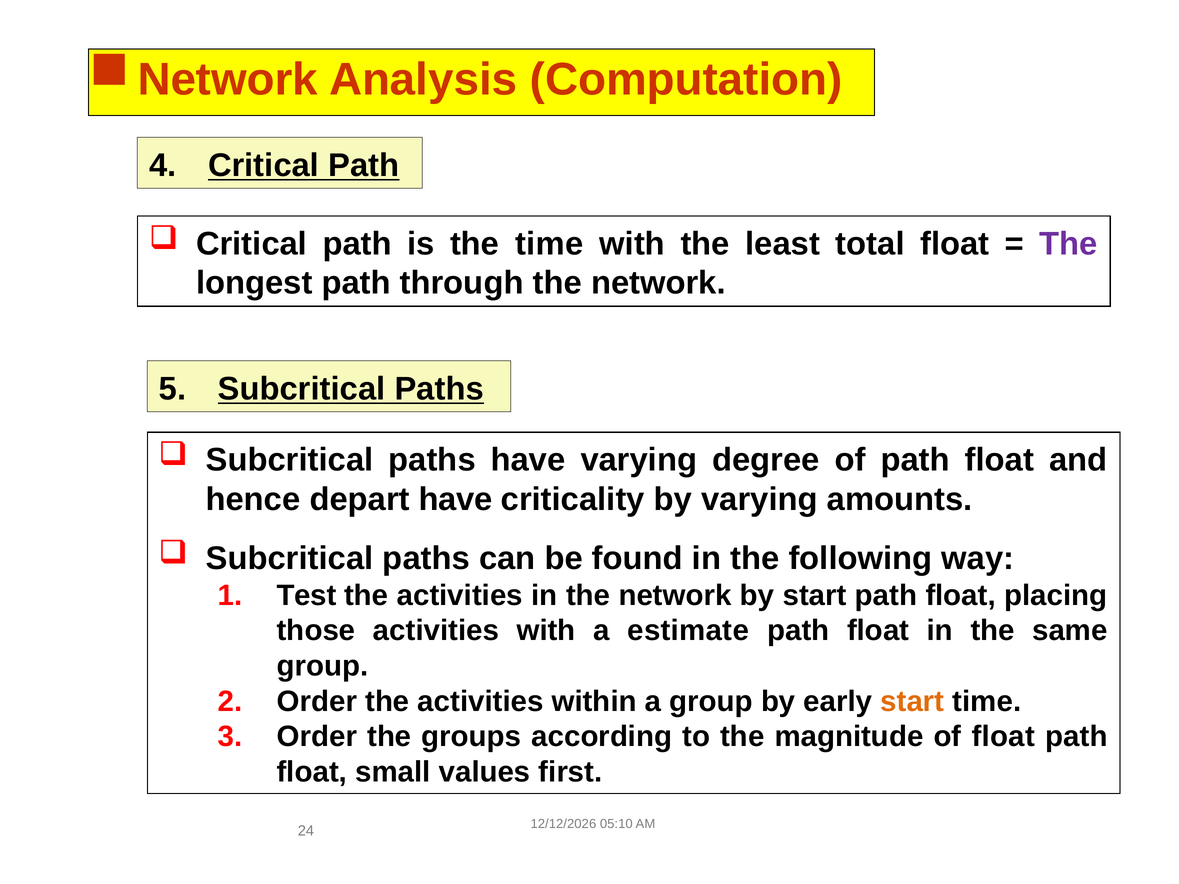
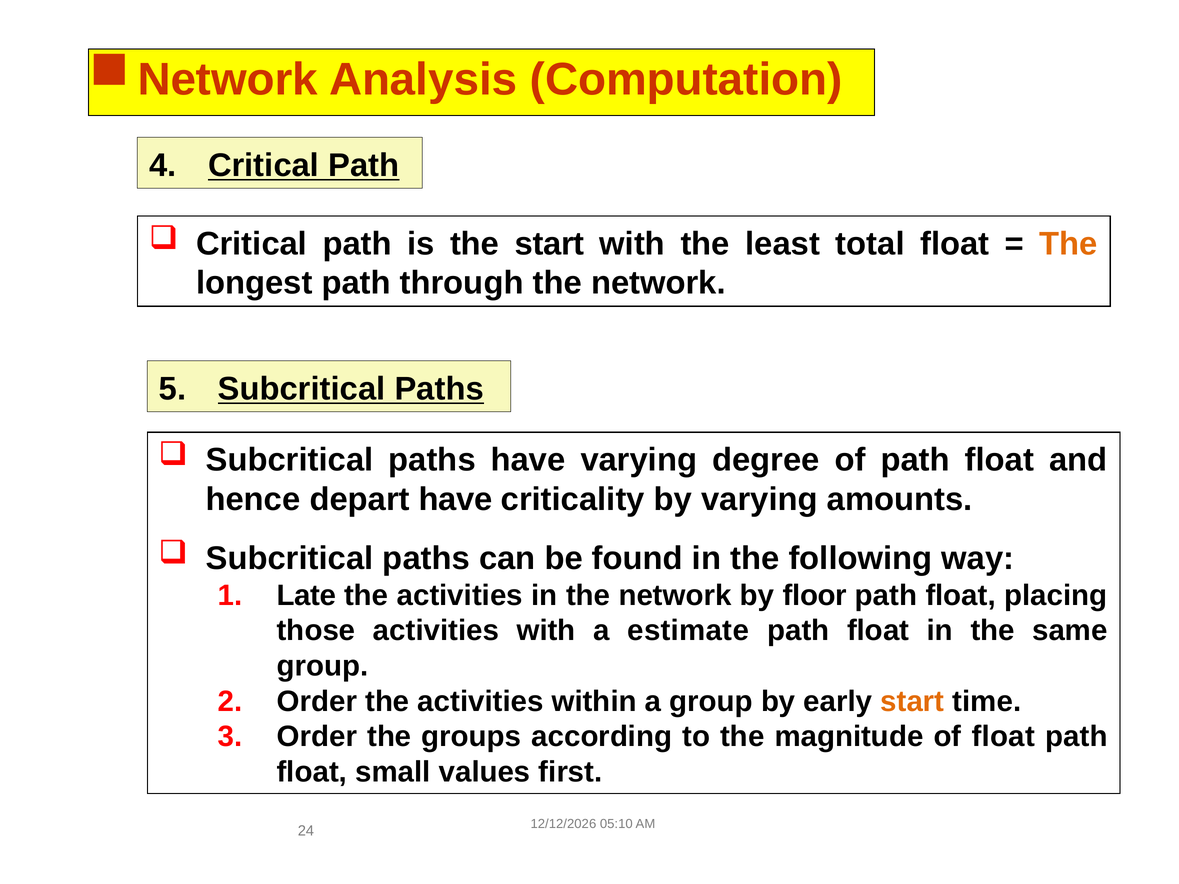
the time: time -> start (550, 244)
The colour: purple -> orange (1069, 244)
Test: Test -> Late (306, 595)
by start: start -> floor (815, 595)
